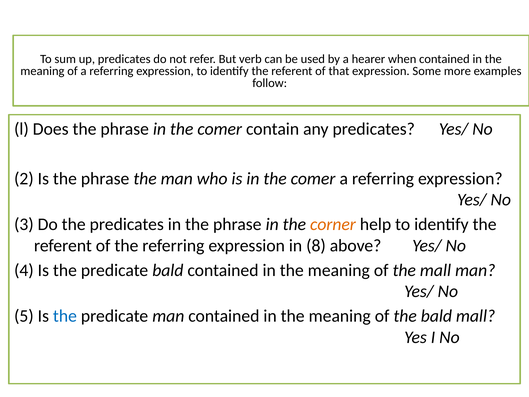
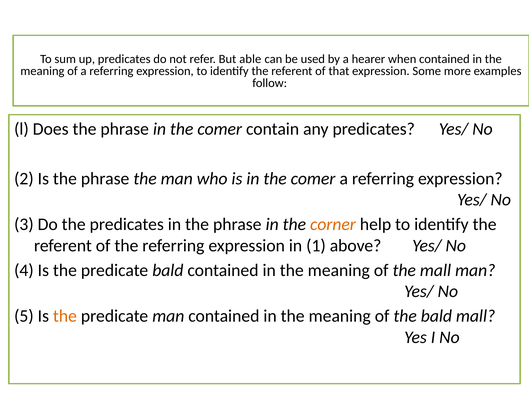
verb: verb -> able (250, 59)
8: 8 -> 1 (316, 245)
the colour: blue -> orange (65, 316)
